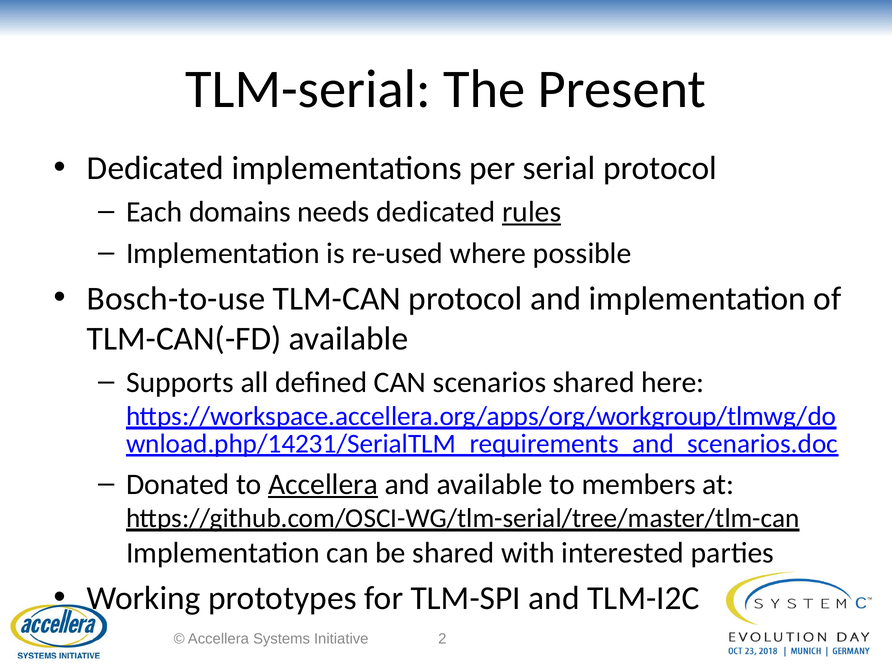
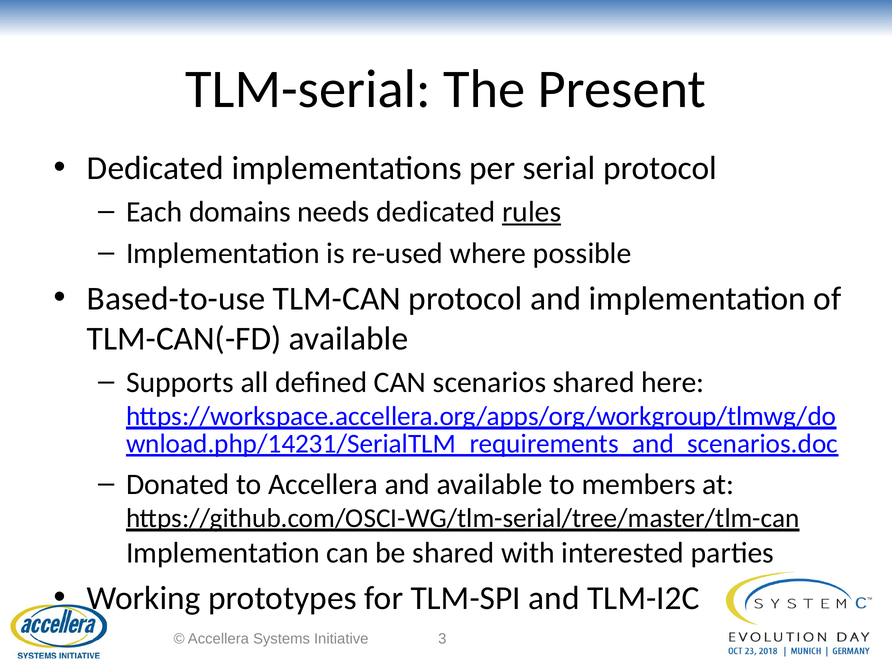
Bosch-to-use: Bosch-to-use -> Based-to-use (176, 298)
Accellera underline: present -> none (323, 484)
2: 2 -> 3 (442, 639)
